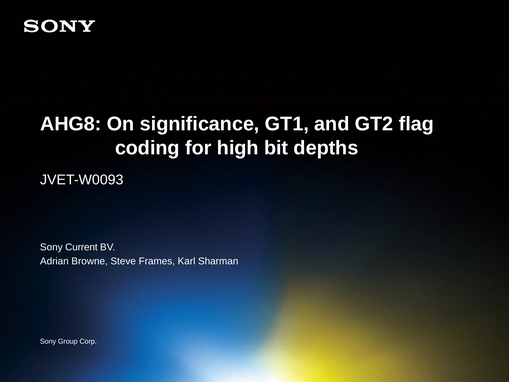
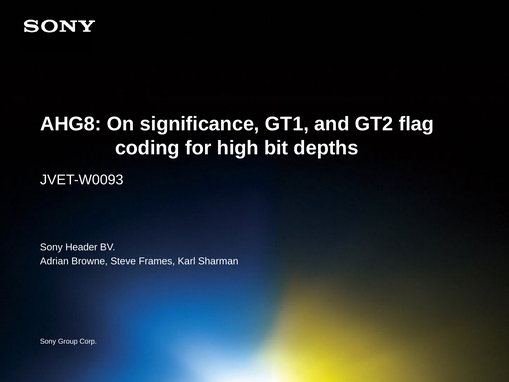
Current: Current -> Header (81, 247)
